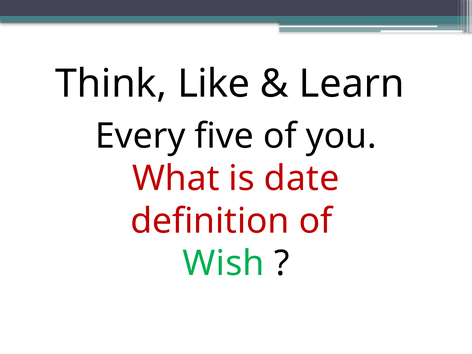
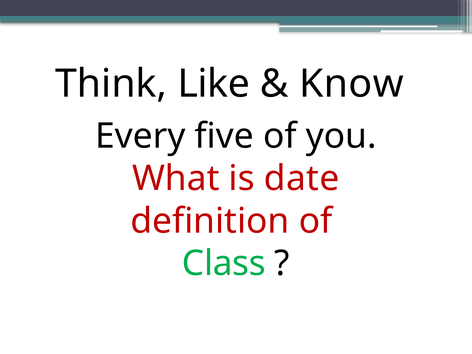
Learn: Learn -> Know (351, 84)
Wish: Wish -> Class (224, 264)
